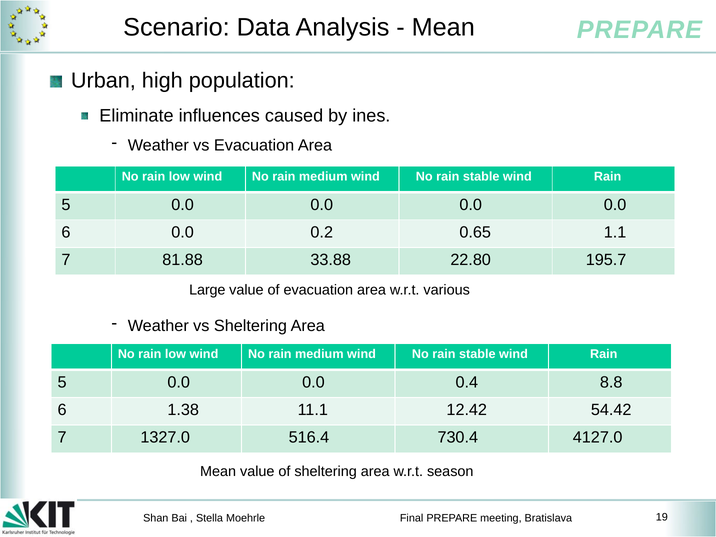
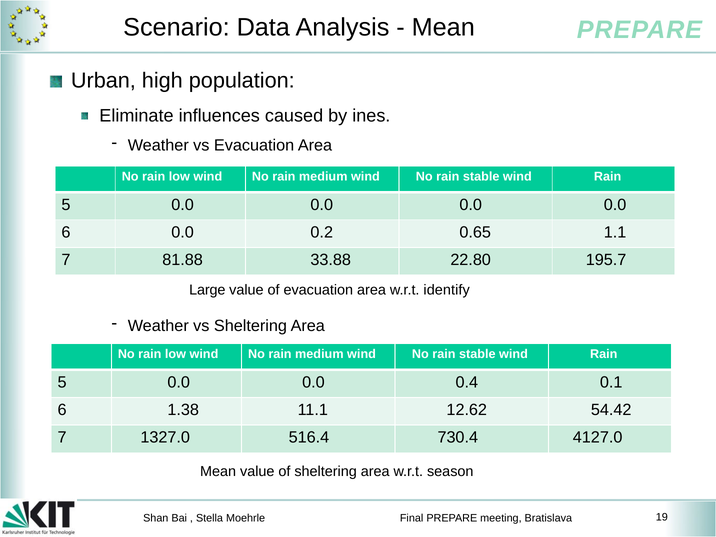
various: various -> identify (447, 290)
8.8: 8.8 -> 0.1 (611, 382)
12.42: 12.42 -> 12.62 (467, 410)
